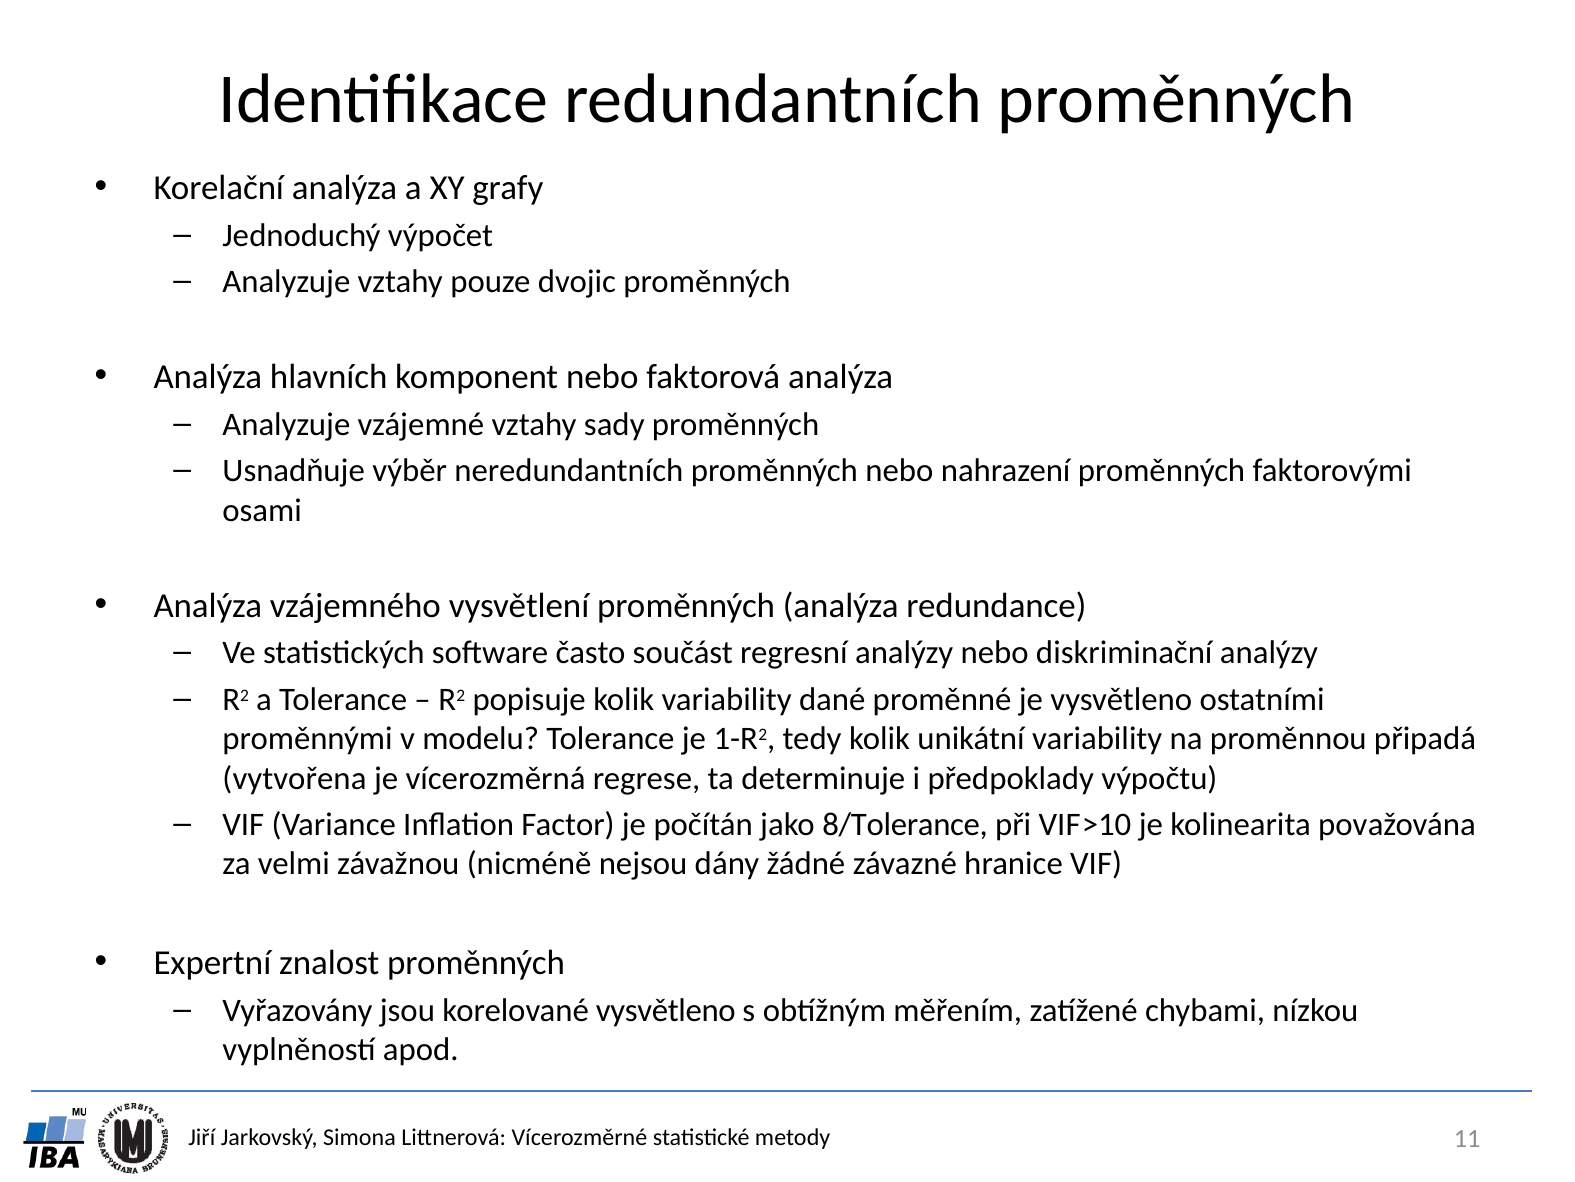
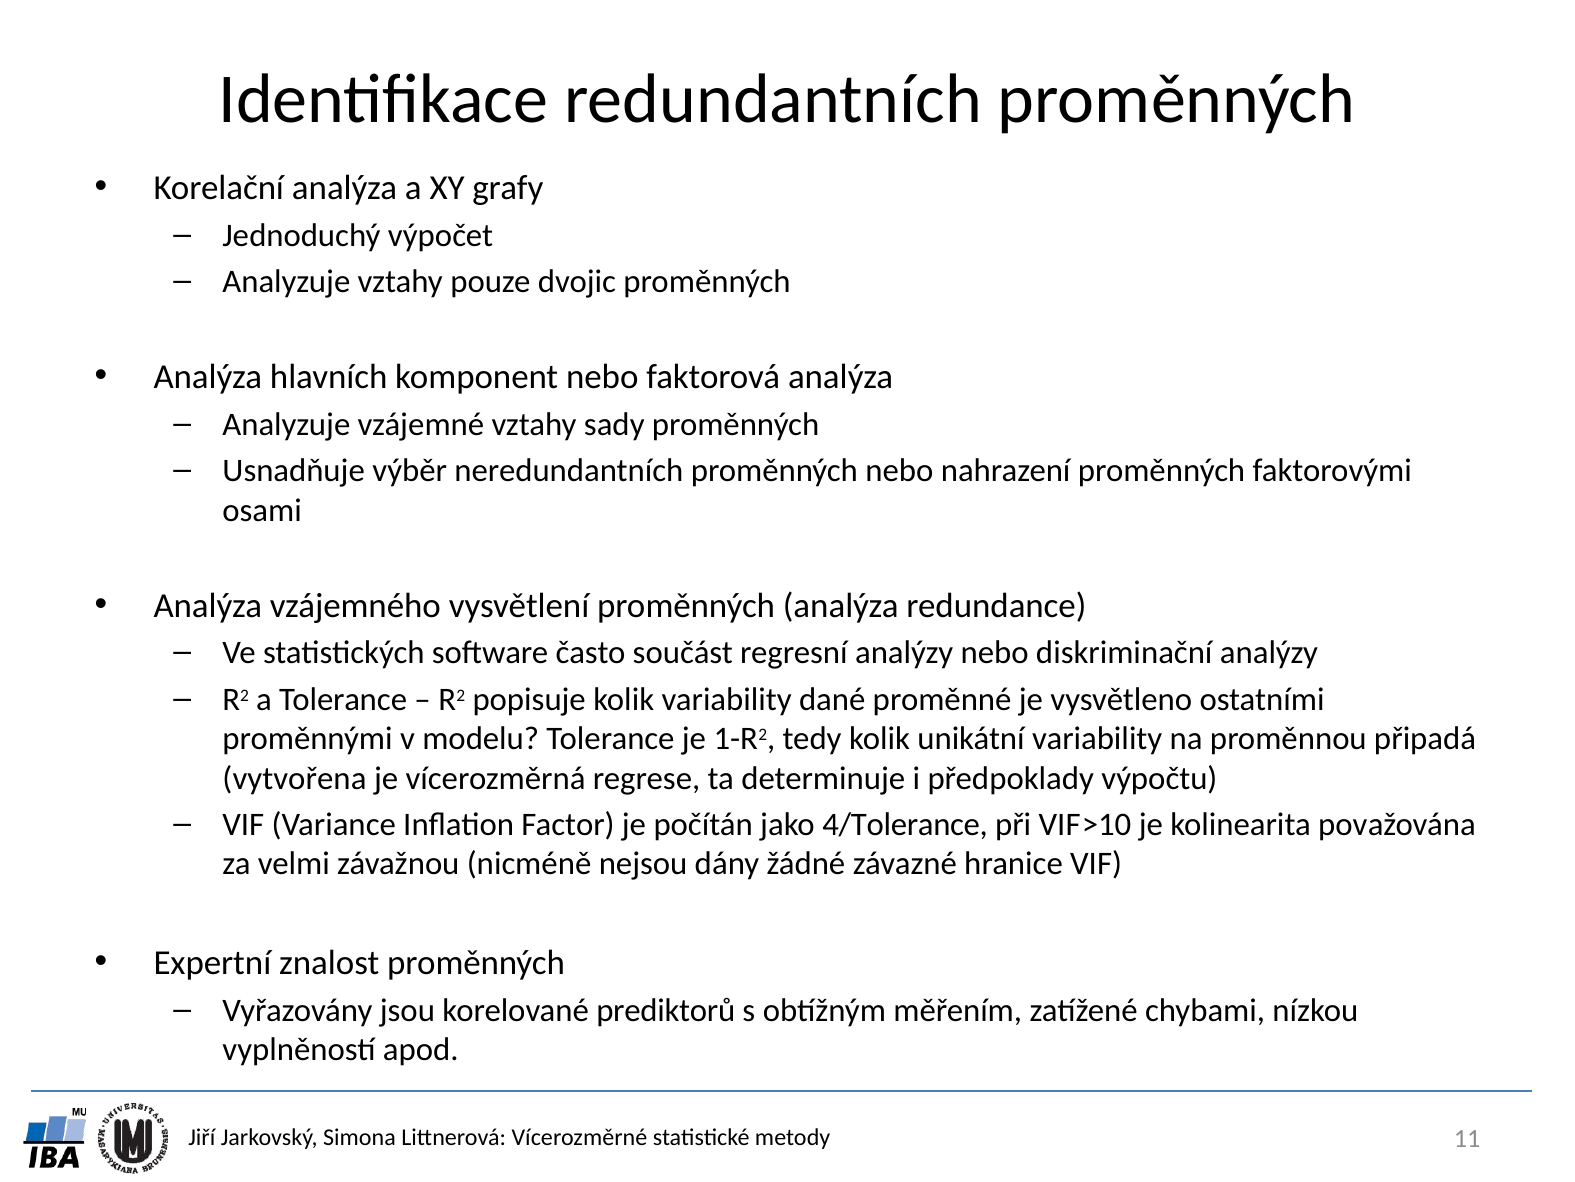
8/Tolerance: 8/Tolerance -> 4/Tolerance (905, 824)
korelované vysvětleno: vysvětleno -> prediktorů (666, 1010)
